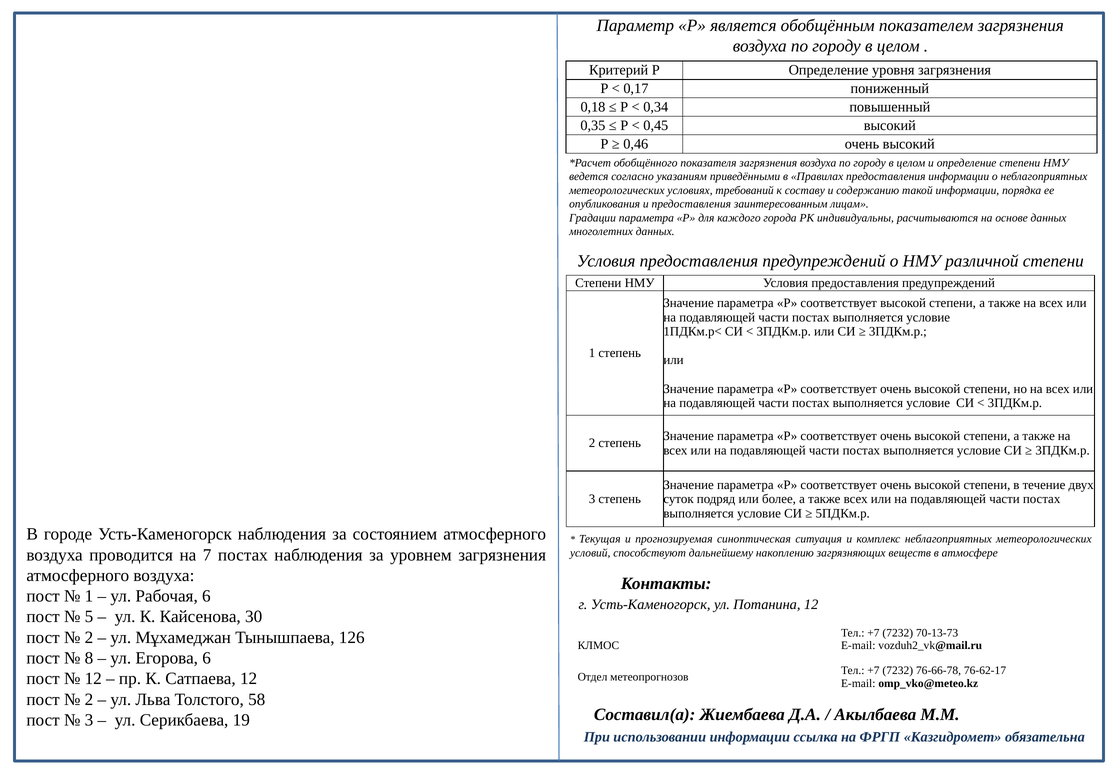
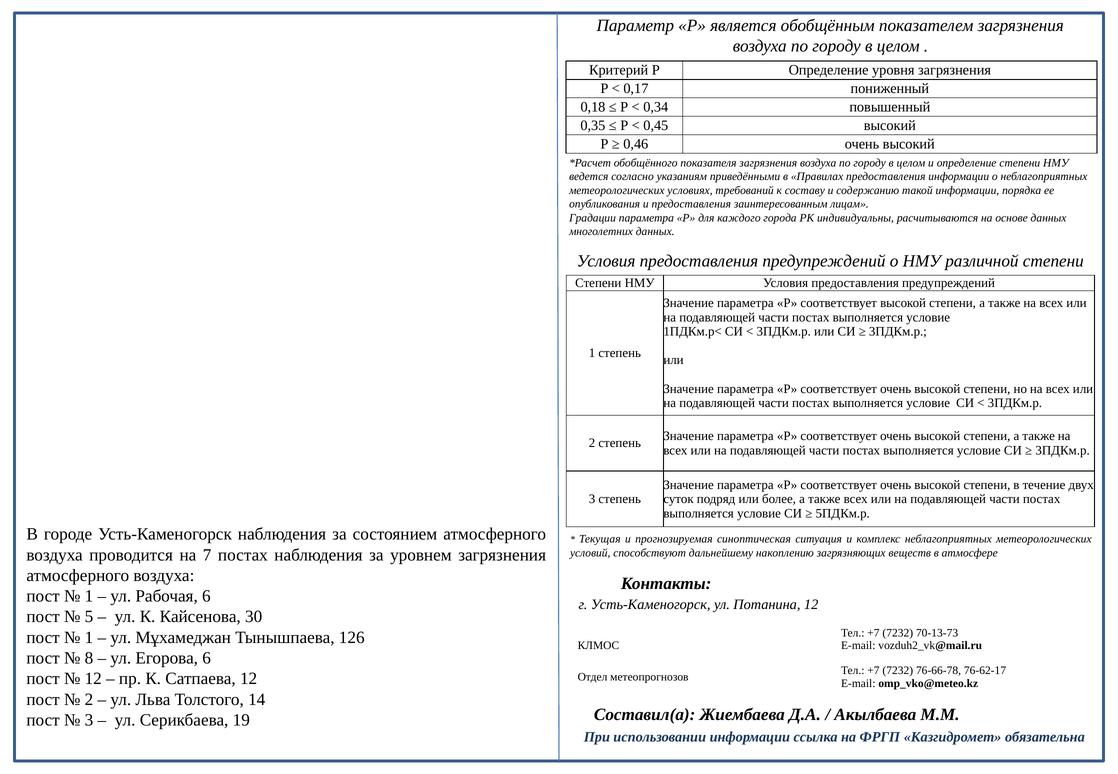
2: 2 -> 1 (89, 637)
58: 58 -> 14 (257, 699)
